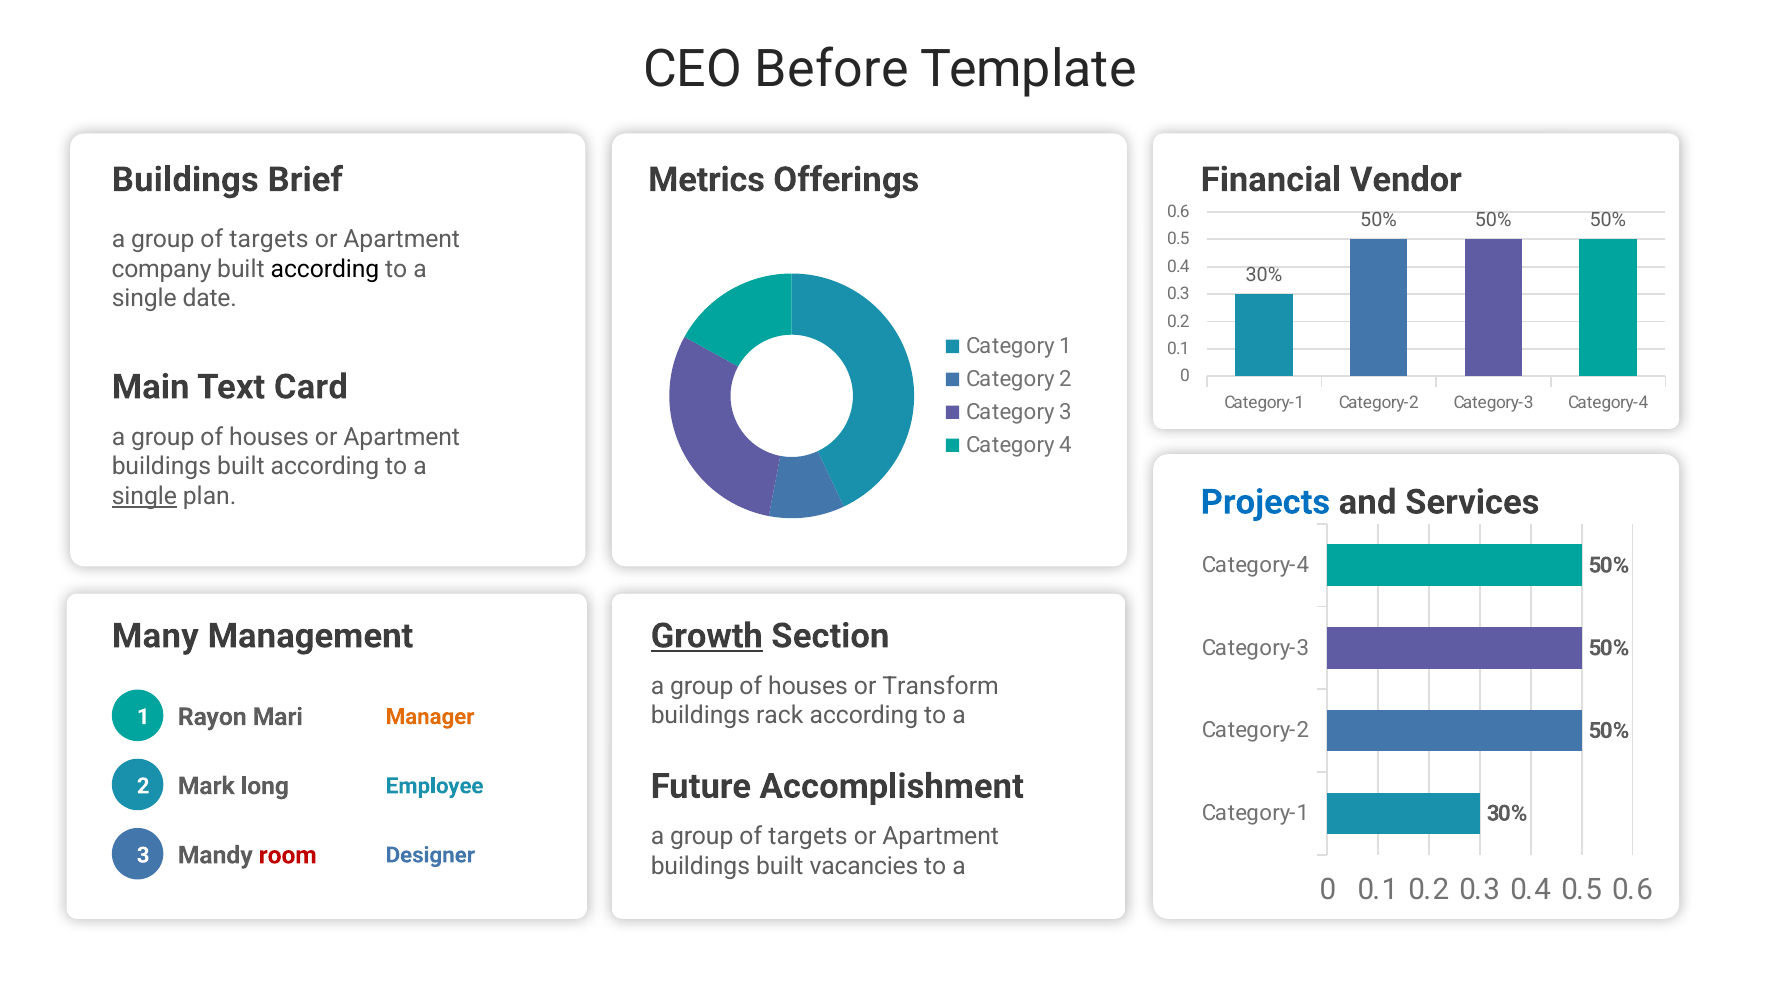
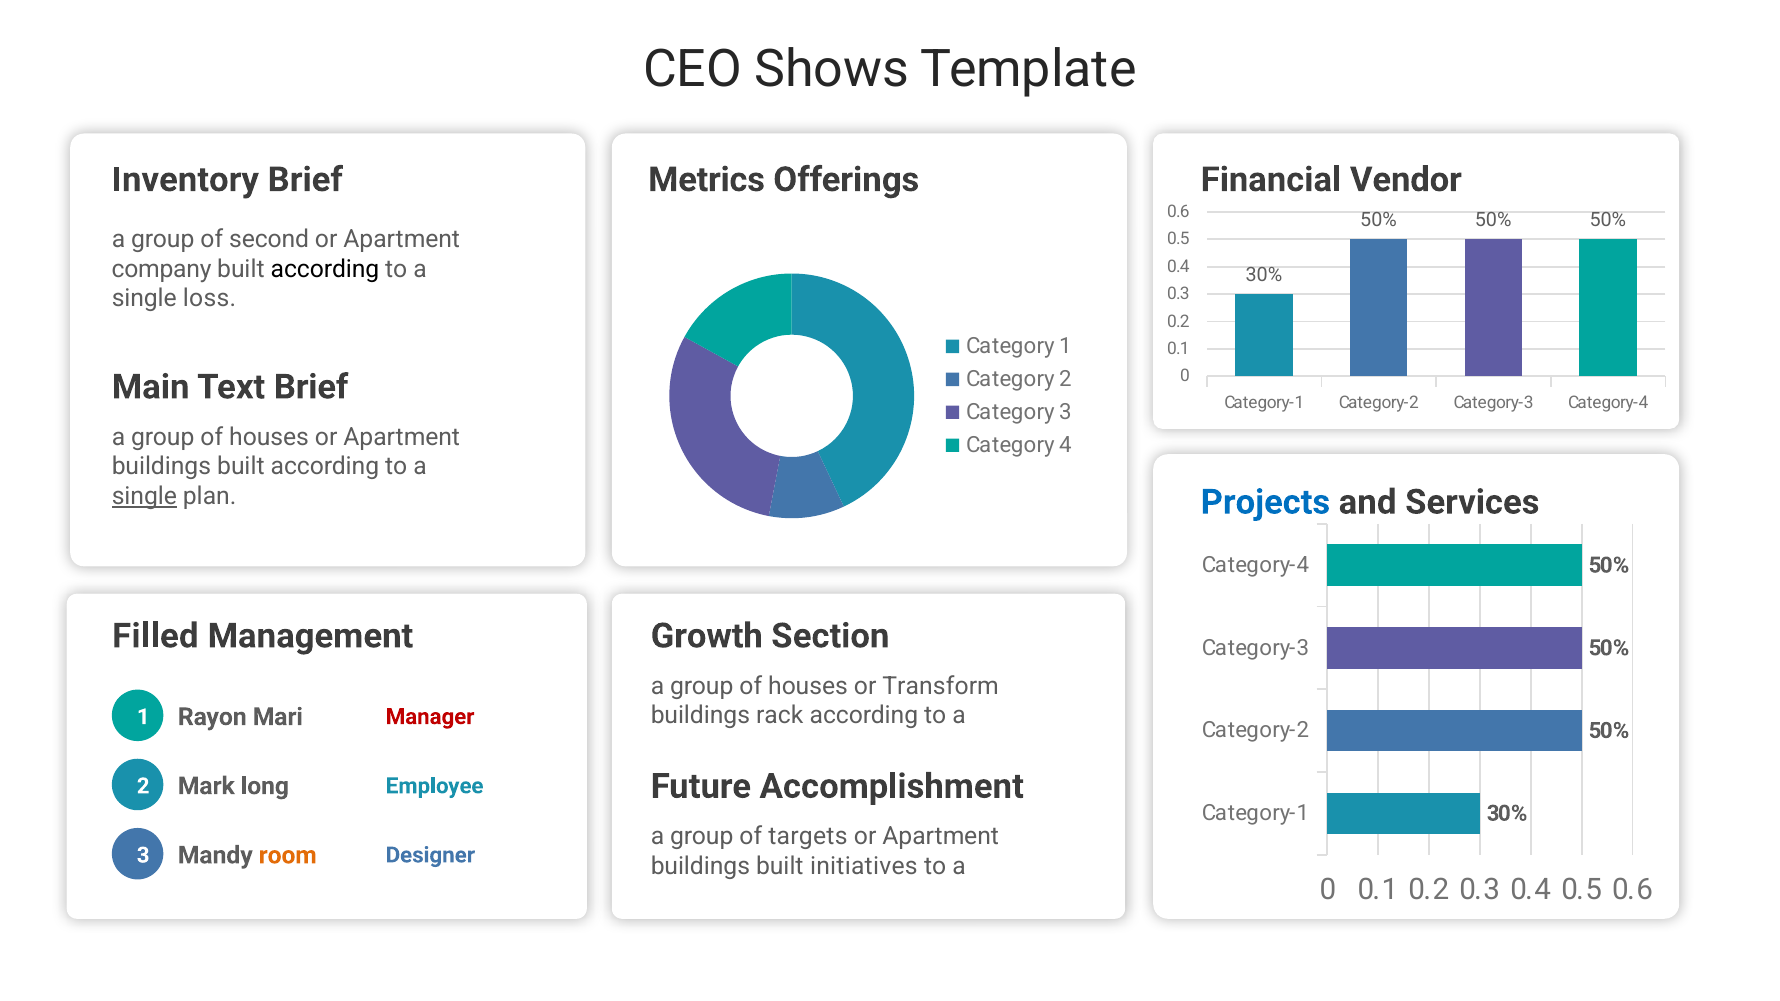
Before: Before -> Shows (832, 69)
Buildings: Buildings -> Inventory (185, 180)
targets: targets -> second (269, 239)
date: date -> loss (210, 299)
Text Card: Card -> Brief (311, 387)
Many: Many -> Filled (155, 636)
Growth underline: present -> none (707, 636)
Manager colour: orange -> red (430, 717)
room colour: red -> orange (288, 855)
vacancies: vacancies -> initiatives (864, 866)
